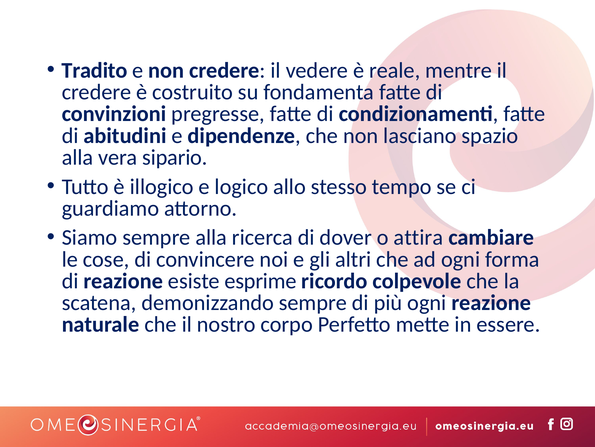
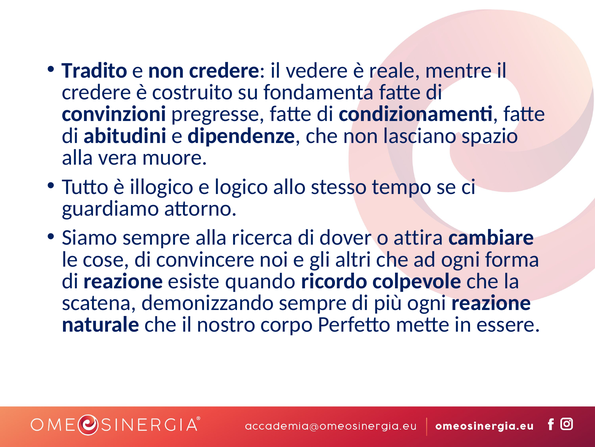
sipario: sipario -> muore (175, 157)
esprime: esprime -> quando (260, 281)
